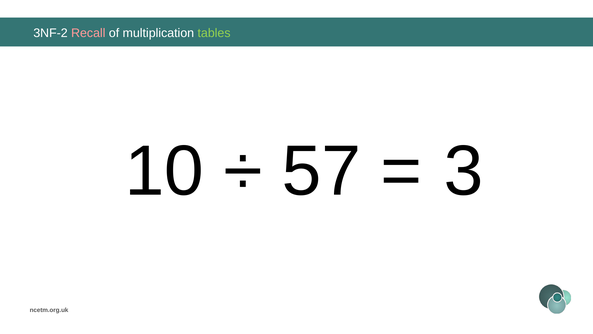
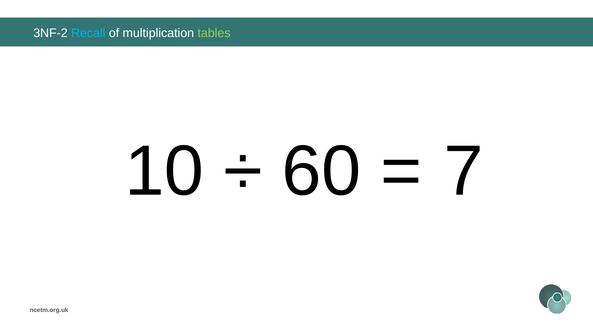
Recall colour: pink -> light blue (88, 33)
57: 57 -> 60 (321, 171)
3: 3 -> 7 (464, 171)
